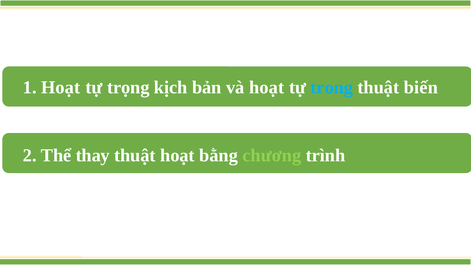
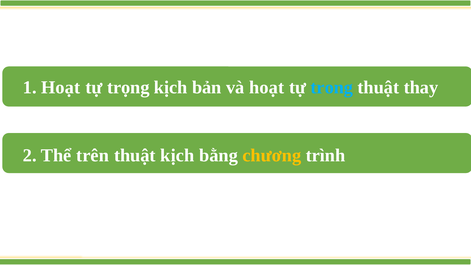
biến: biến -> thay (421, 88)
thay: thay -> trên (93, 156)
thuật hoạt: hoạt -> kịch (177, 156)
chương colour: light green -> yellow (272, 156)
